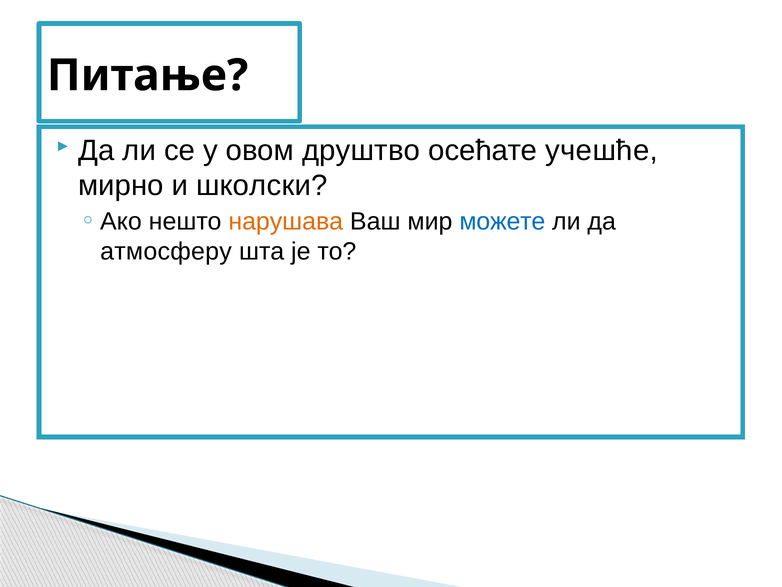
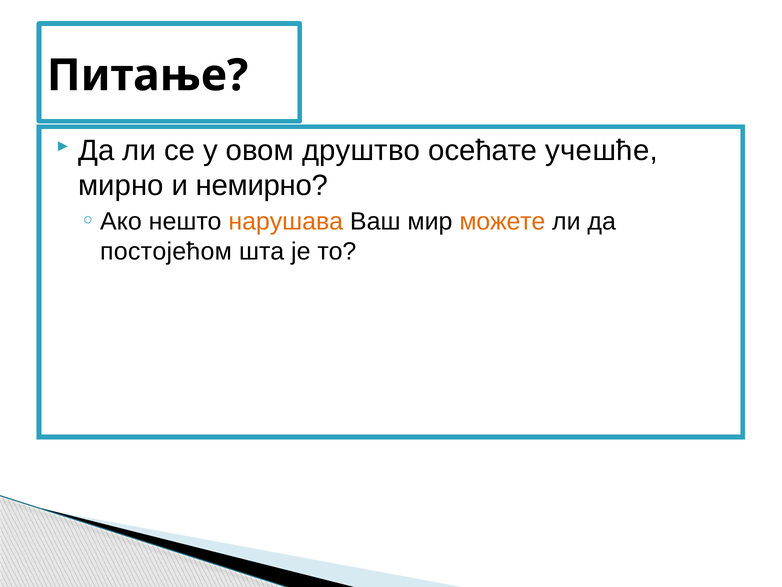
школски: школски -> немирно (262, 185)
можете colour: blue -> orange (502, 221)
атмосферу: атмосферу -> постојећом (166, 251)
